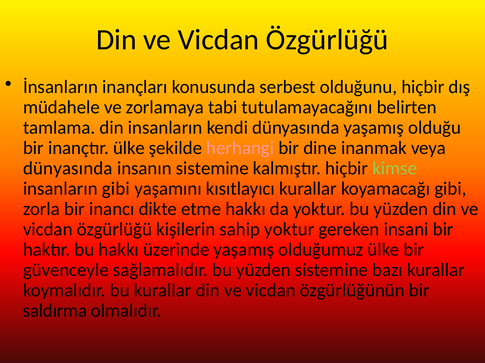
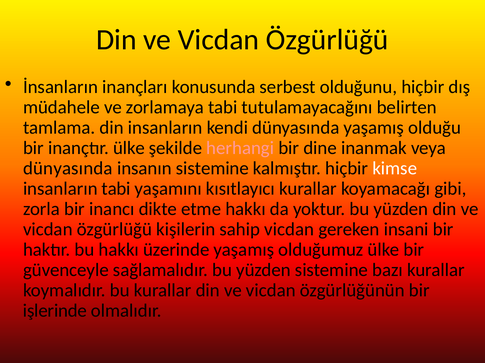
kimse colour: light green -> white (395, 169)
insanların gibi: gibi -> tabi (116, 189)
sahip yoktur: yoktur -> vicdan (289, 230)
saldırma: saldırma -> işlerinde (55, 311)
